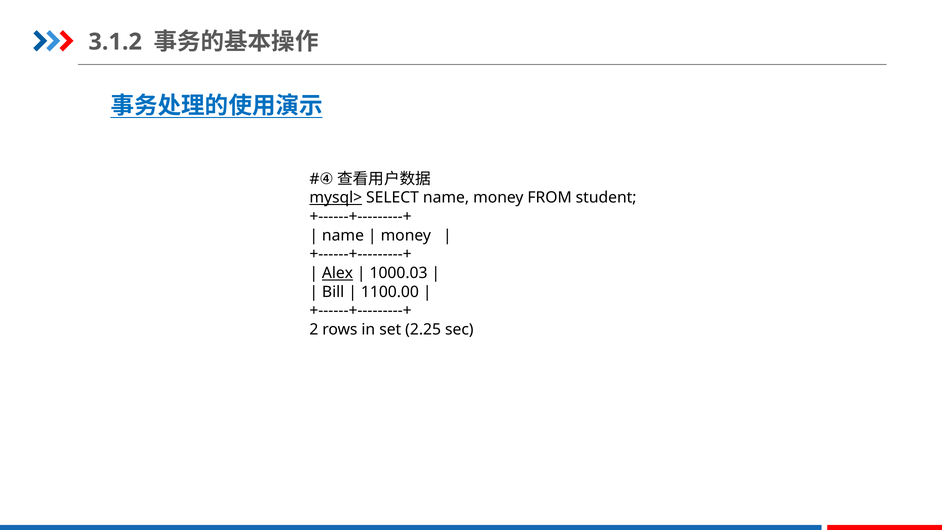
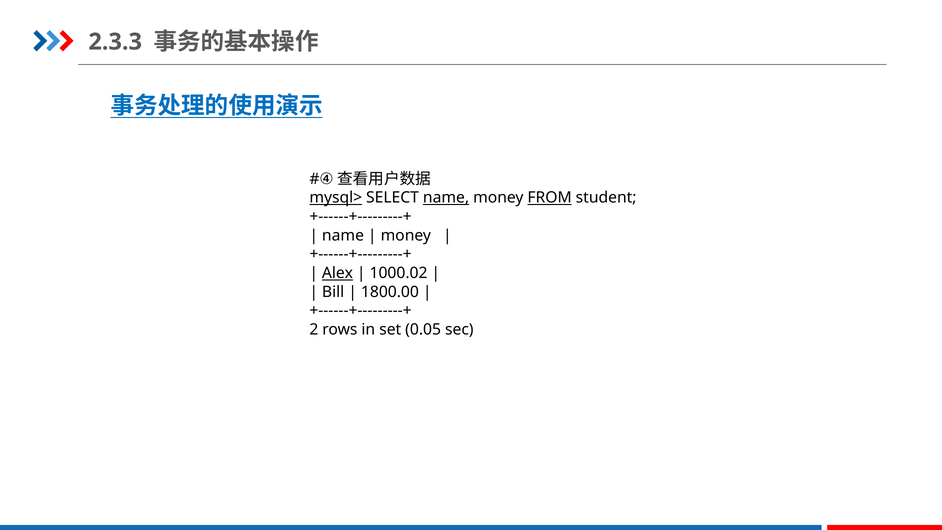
3.1.2: 3.1.2 -> 2.3.3 (115, 42)
name underline: none -> present (446, 198)
FROM underline: none -> present (550, 198)
1000.03: 1000.03 -> 1000.02 (399, 273)
1100.00: 1100.00 -> 1800.00 (390, 292)
2.25: 2.25 -> 0.05 (423, 330)
